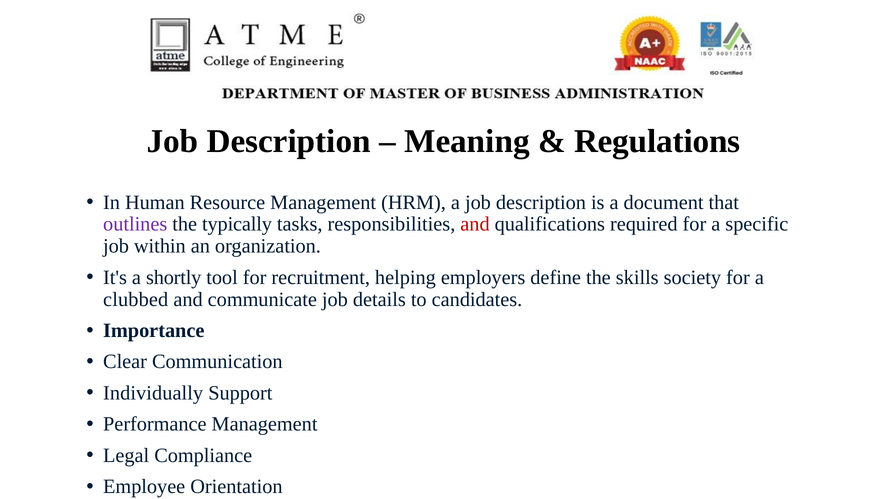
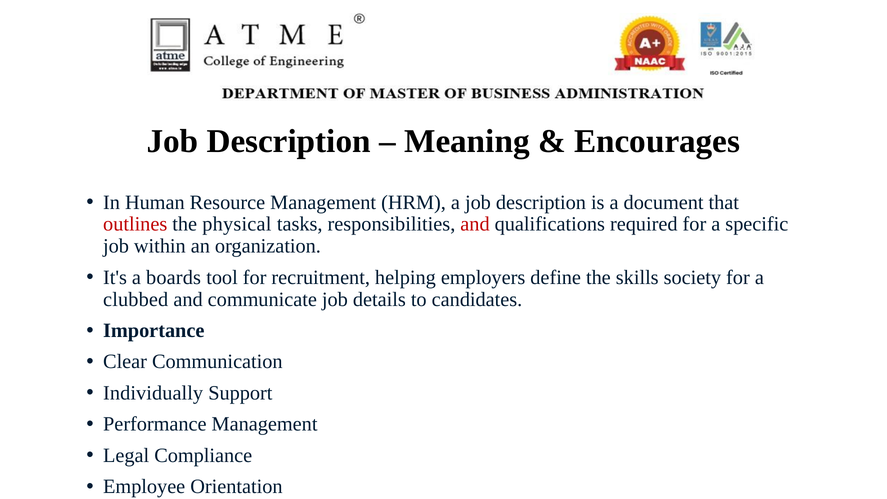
Regulations: Regulations -> Encourages (657, 141)
outlines colour: purple -> red (135, 224)
typically: typically -> physical (237, 224)
shortly: shortly -> boards (174, 277)
